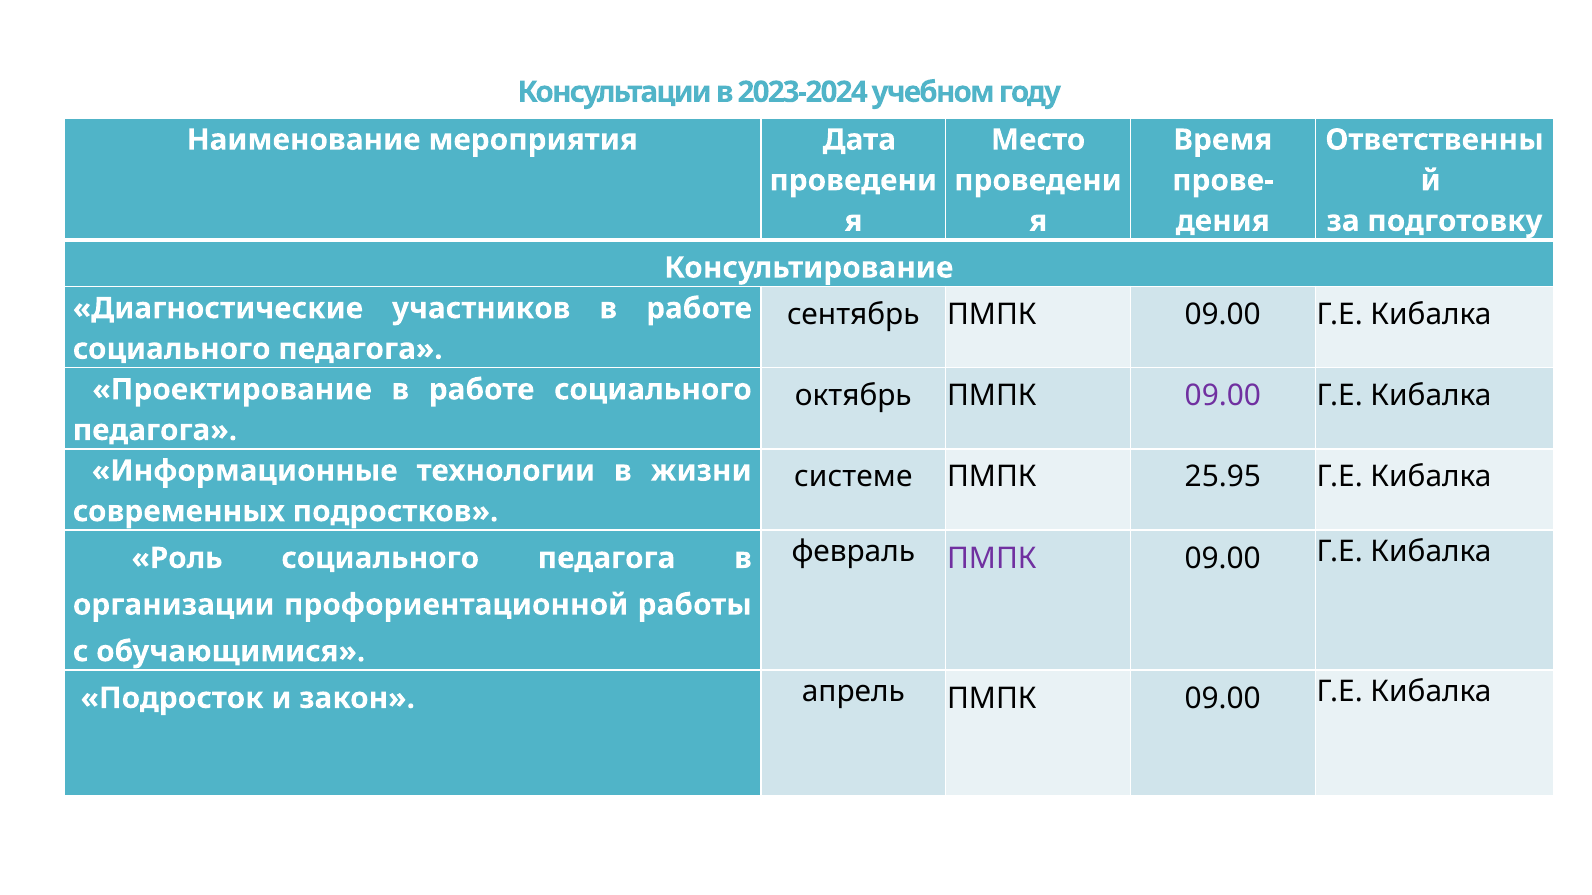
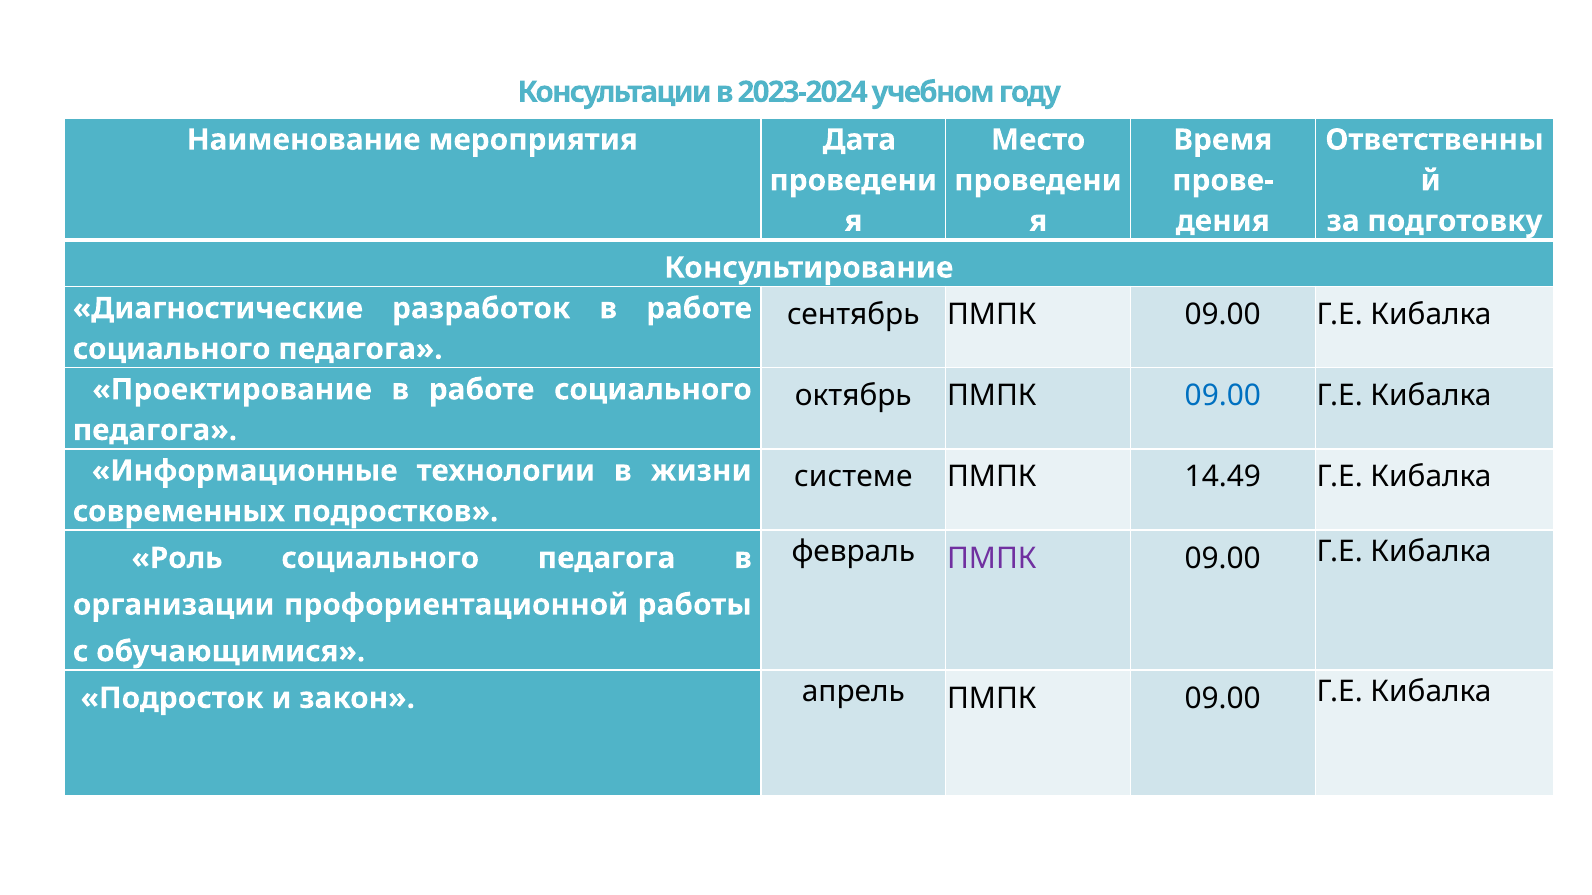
участников: участников -> разработок (481, 309)
09.00 colour: purple -> blue (1223, 396)
25.95: 25.95 -> 14.49 (1223, 477)
